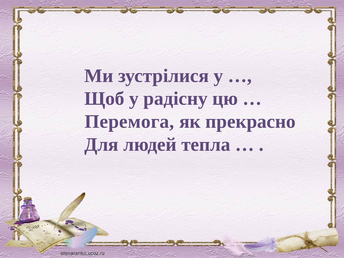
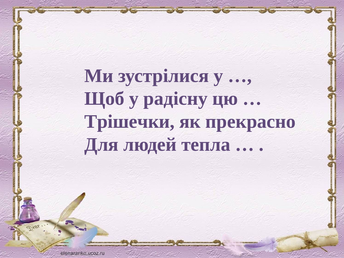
Перемога: Перемога -> Трішечки (130, 122)
